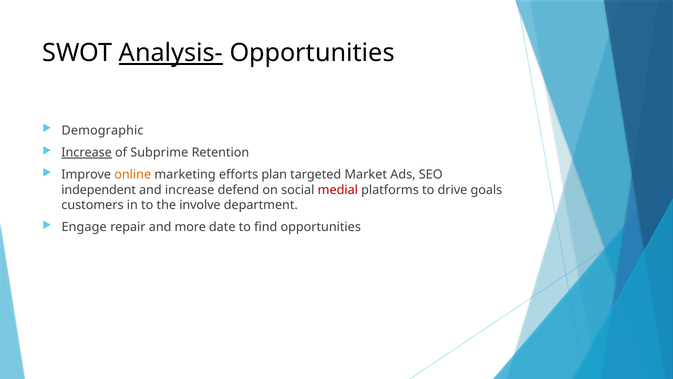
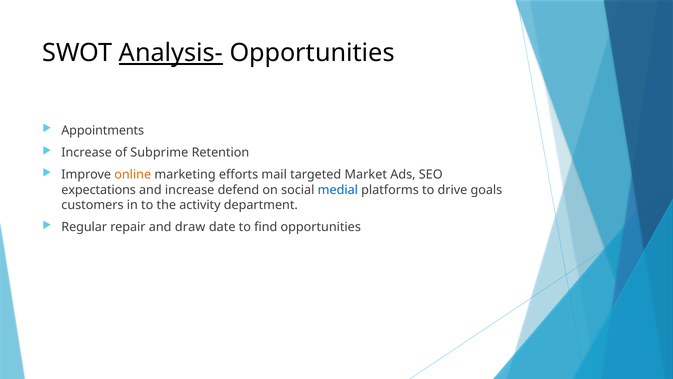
Demographic: Demographic -> Appointments (103, 130)
Increase underline: present -> none (87, 152)
plan: plan -> mail (274, 175)
independent: independent -> expectations (99, 190)
medial colour: red -> blue (338, 190)
involve: involve -> activity (200, 205)
Engage: Engage -> Regular (84, 227)
more: more -> draw (190, 227)
